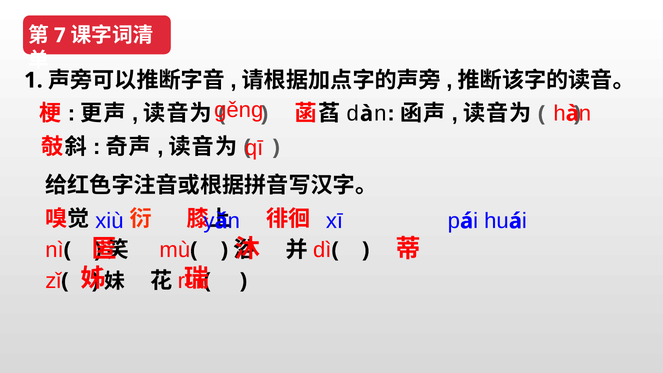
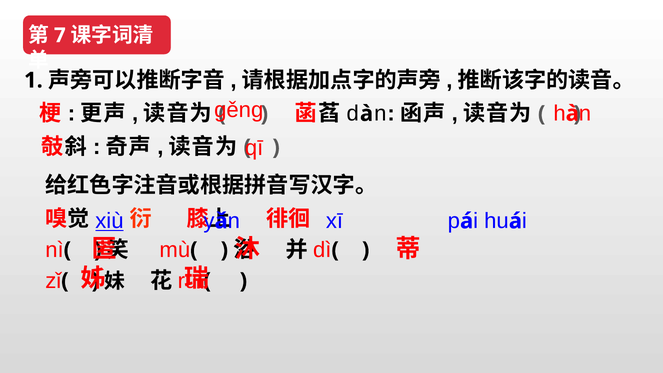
xiù underline: none -> present (109, 221)
